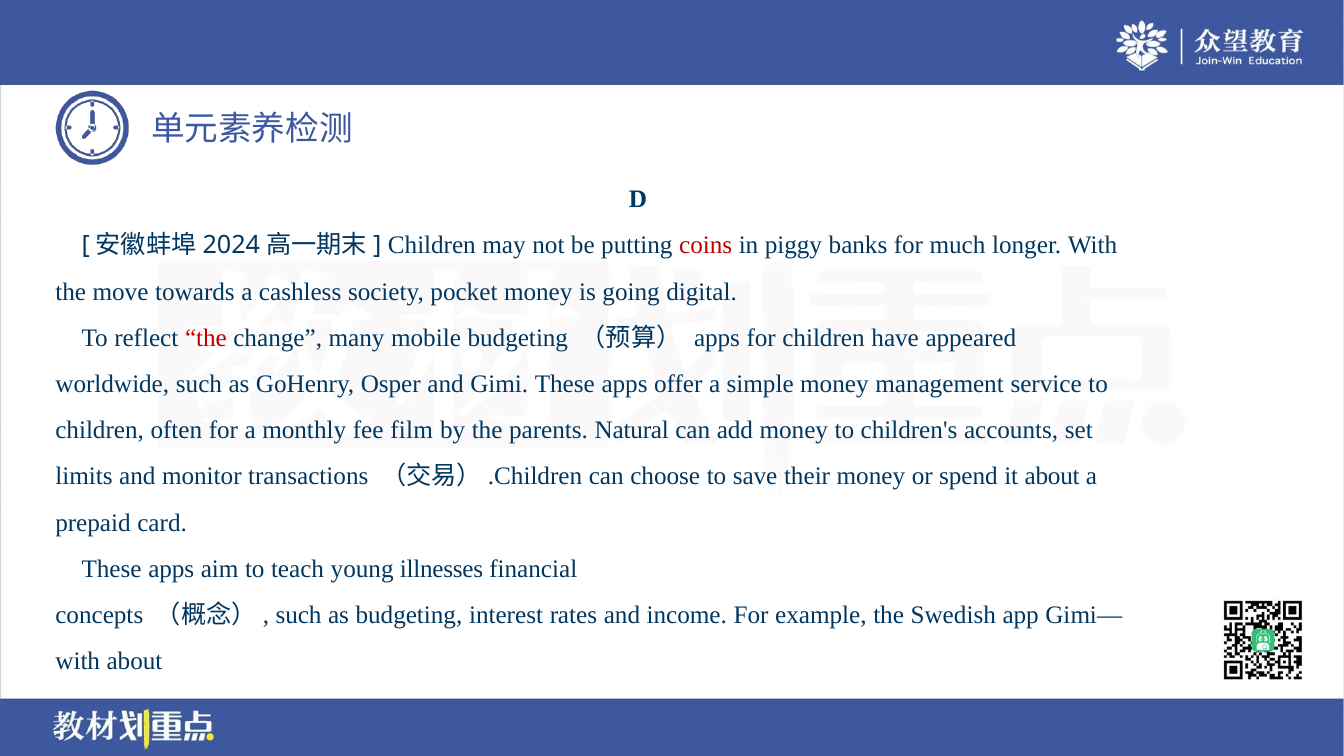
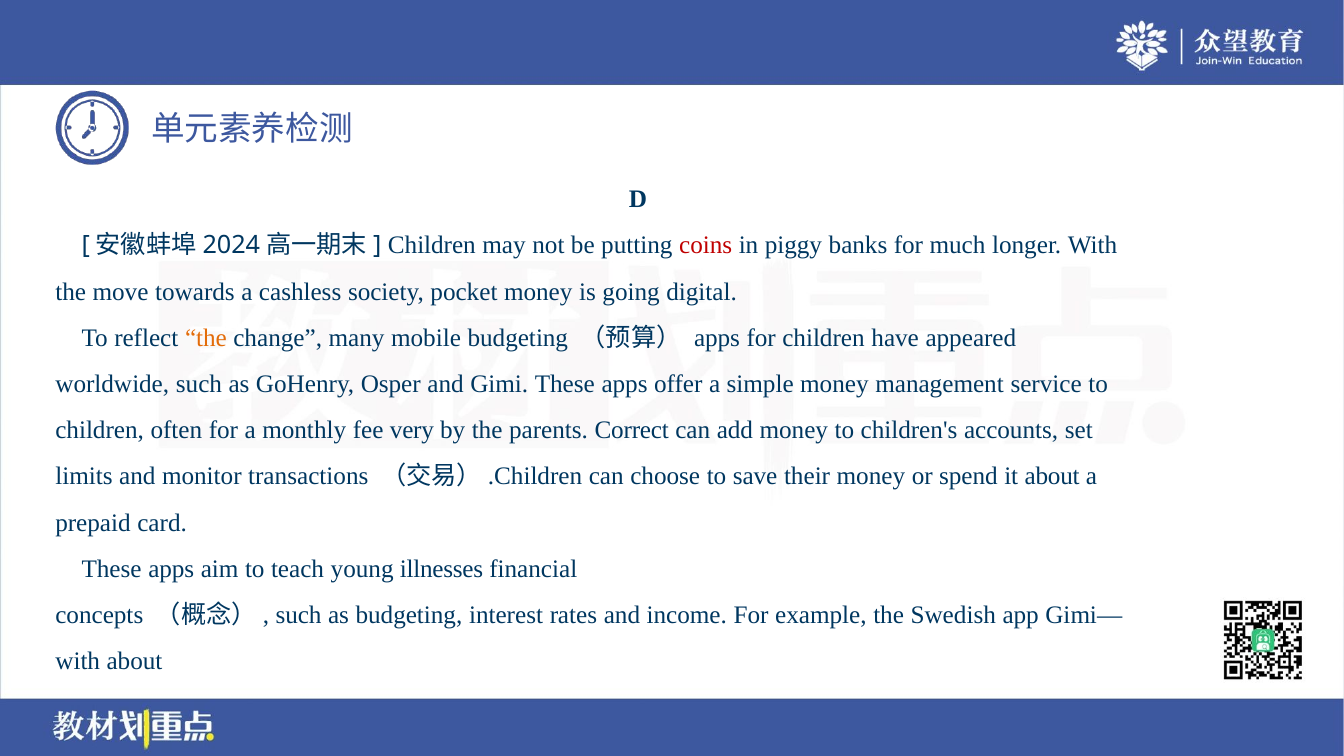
the colour: red -> orange (206, 338)
film: film -> very (412, 430)
Natural: Natural -> Correct (632, 430)
